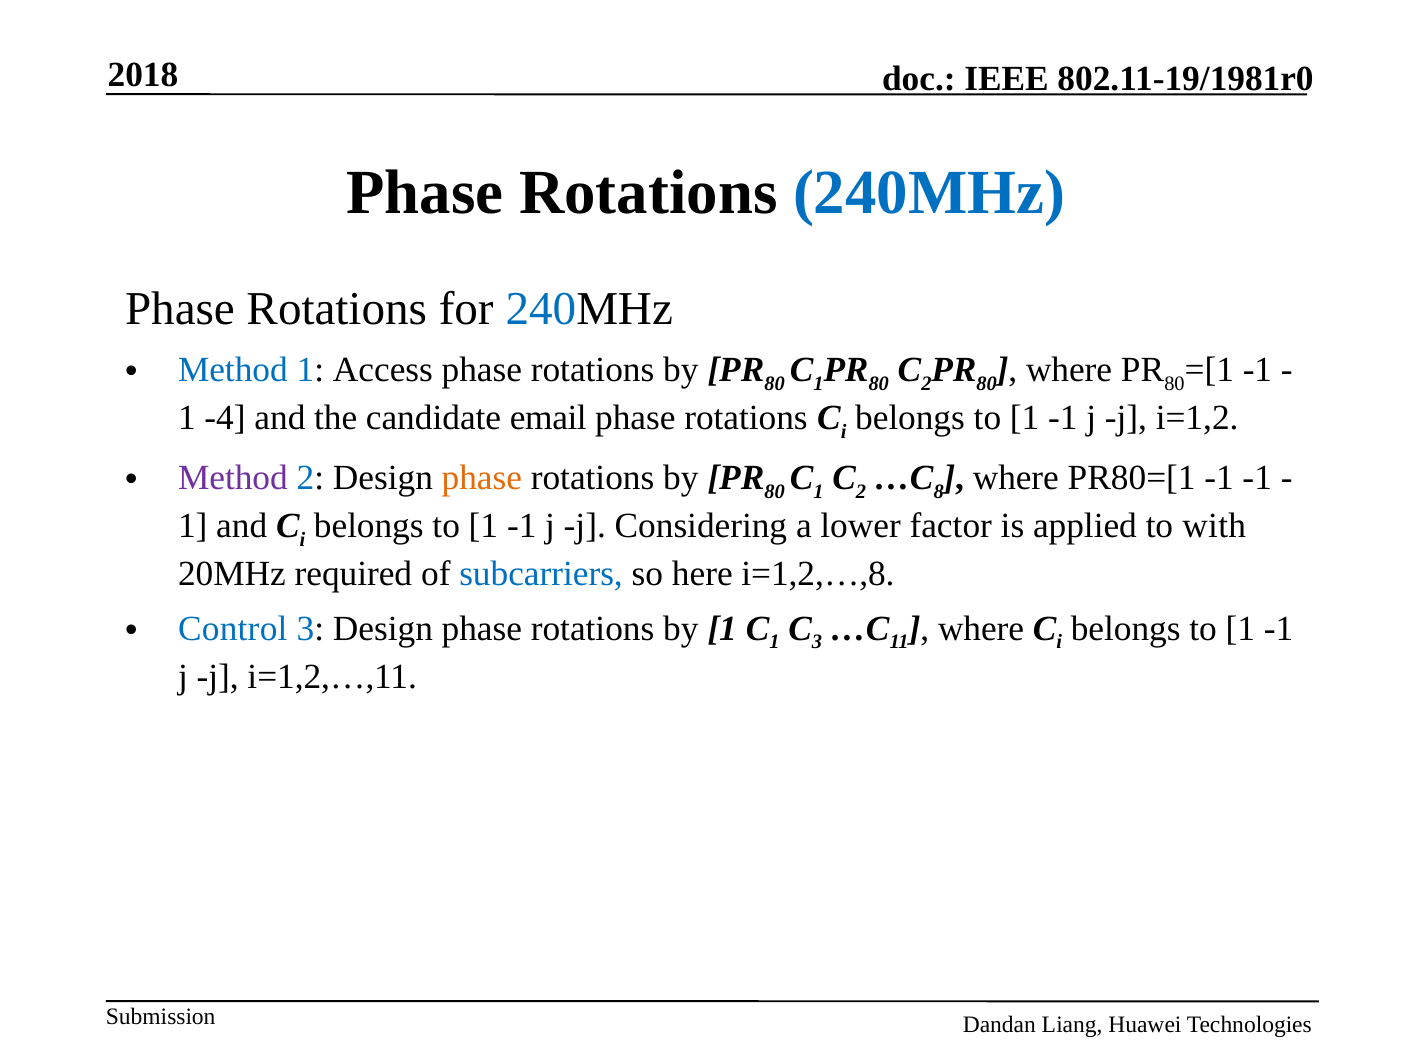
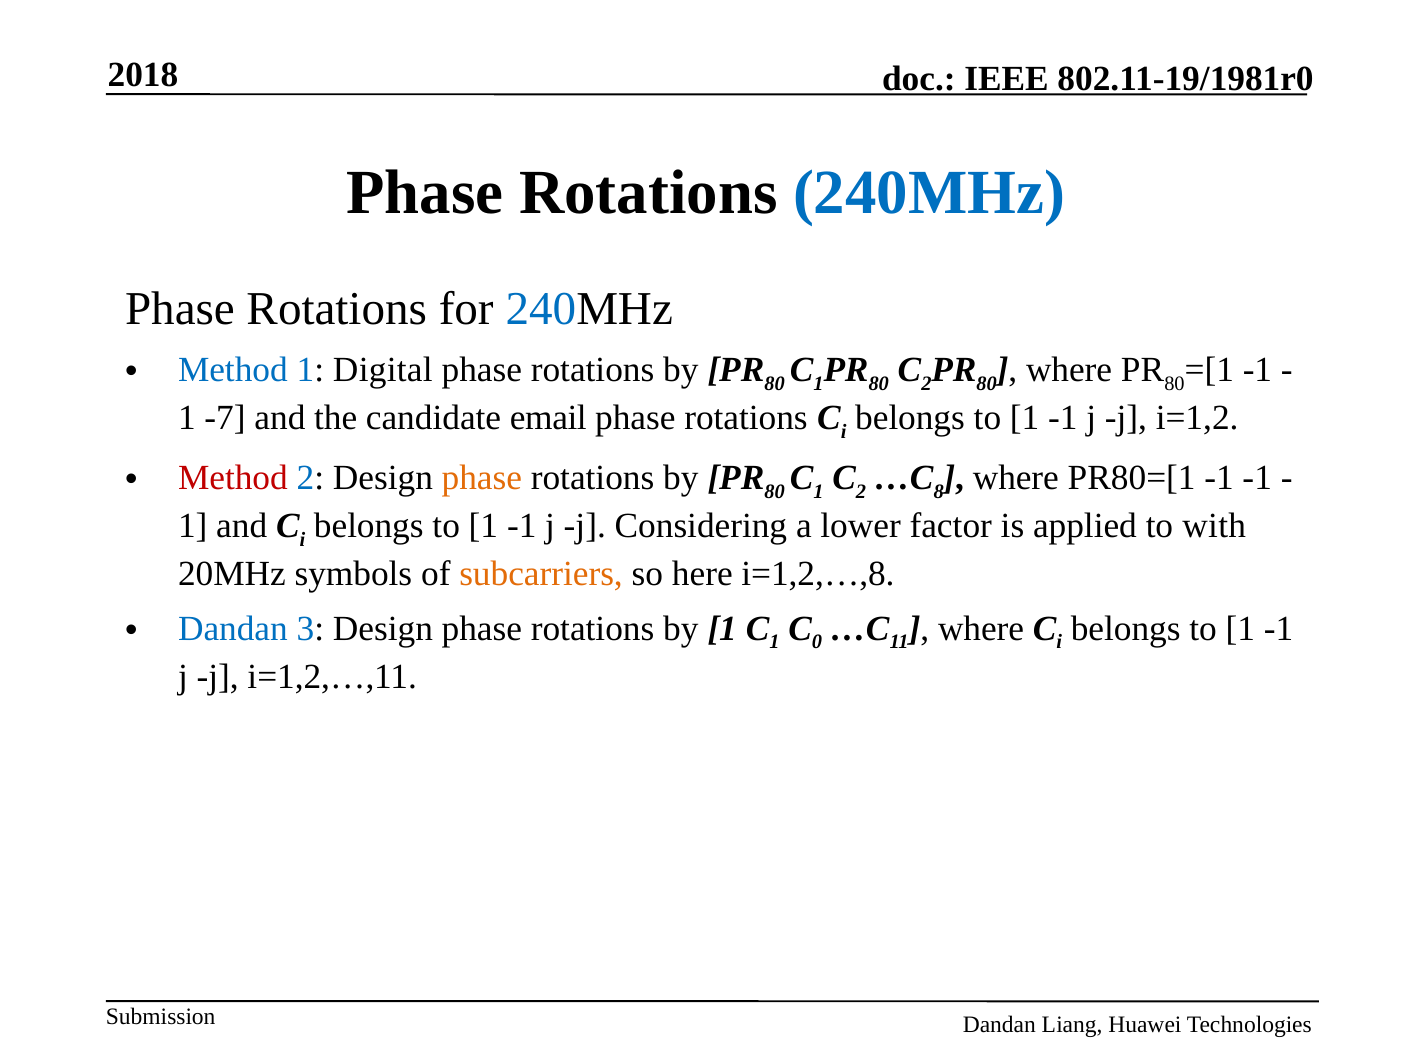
Access: Access -> Digital (383, 370)
-4: -4 -> -7 (225, 418)
Method colour: purple -> red (233, 478)
required: required -> symbols (353, 574)
subcarriers colour: blue -> orange (541, 574)
Control: Control -> Dandan (233, 628)
3: 3 -> 0 (817, 642)
